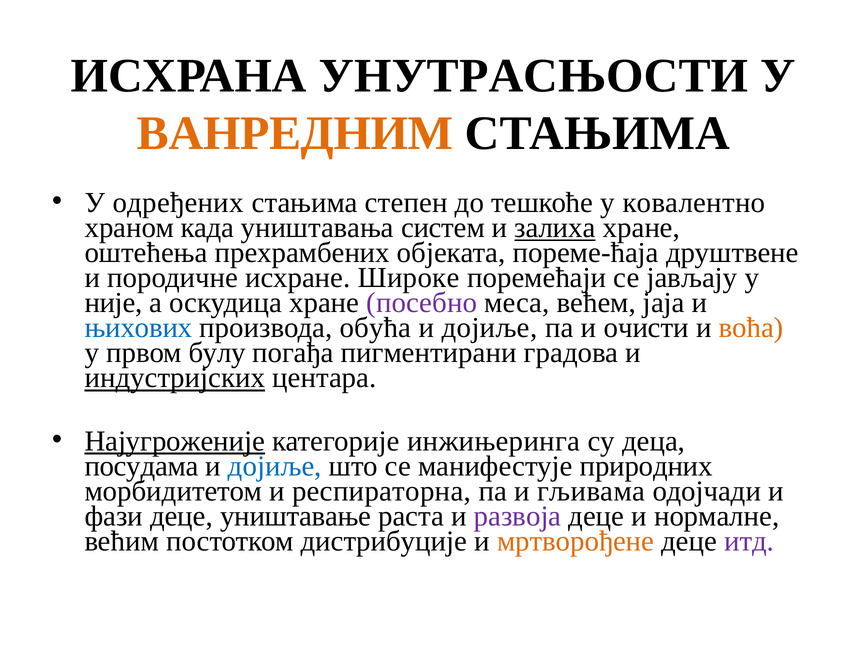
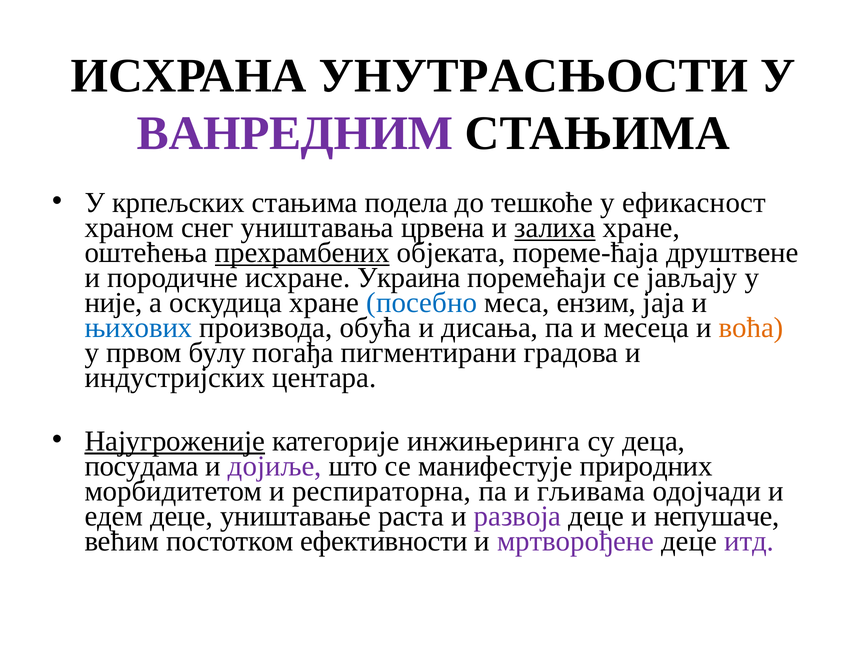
ВАНРЕДНИМ colour: orange -> purple (295, 133)
одређених: одређених -> крпељских (178, 203)
степен: степен -> подела (406, 203)
ковалентно: ковалентно -> ефикасност (694, 203)
када: када -> снег (207, 228)
систем: систем -> црвена (443, 228)
прехрамбених underline: none -> present (302, 253)
Широке: Широке -> Украина (409, 278)
посебно colour: purple -> blue (422, 303)
већем: већем -> ензим (596, 303)
дојиље: дојиље -> дисања (490, 328)
очисти: очисти -> месеца (646, 328)
индустријских underline: present -> none (175, 378)
дојиље colour: blue -> purple (275, 466)
фази: фази -> едем (114, 516)
нормалне: нормалне -> непушаче (717, 516)
дистрибуције: дистрибуције -> ефективности (384, 541)
мртворођене colour: orange -> purple (576, 541)
